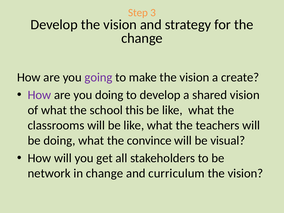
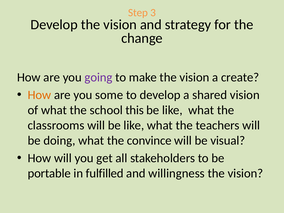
How colour: purple -> orange (39, 95)
you doing: doing -> some (109, 95)
network: network -> portable (49, 173)
in change: change -> fulfilled (105, 173)
curriculum: curriculum -> willingness (177, 173)
